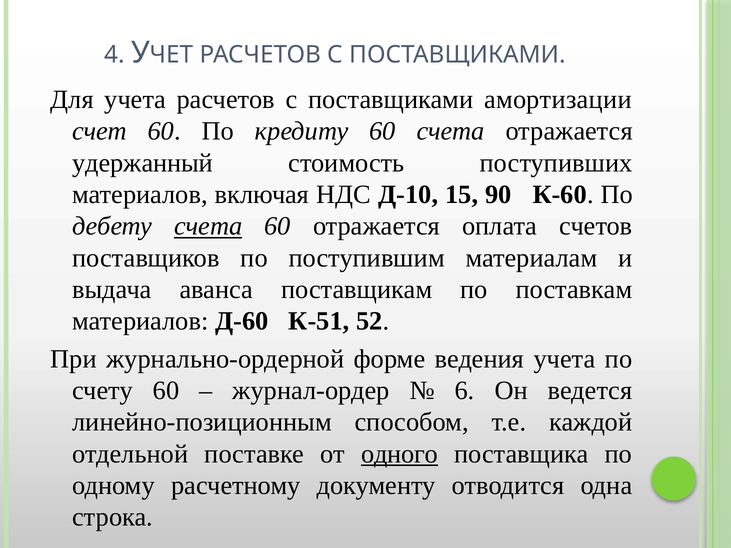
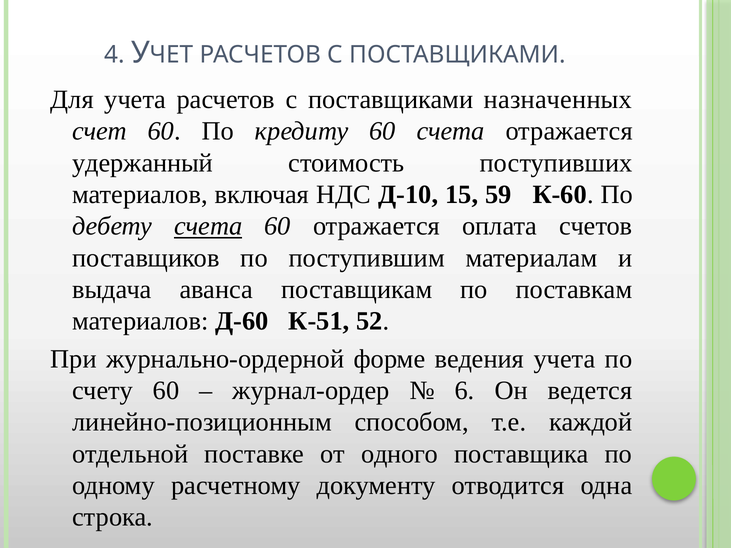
амортизации: амортизации -> назначенных (558, 100)
90: 90 -> 59 (498, 195)
одного underline: present -> none (400, 454)
